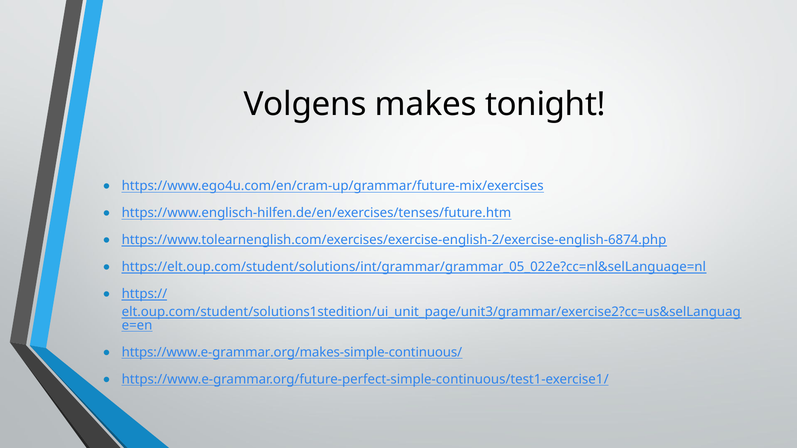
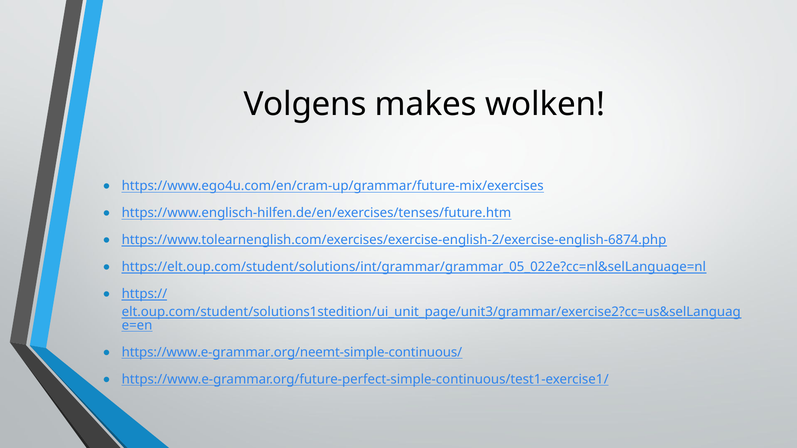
tonight: tonight -> wolken (545, 104)
https://www.e-grammar.org/makes-simple-continuous/: https://www.e-grammar.org/makes-simple-continuous/ -> https://www.e-grammar.org/neemt-simple-continuous/ (292, 352)
